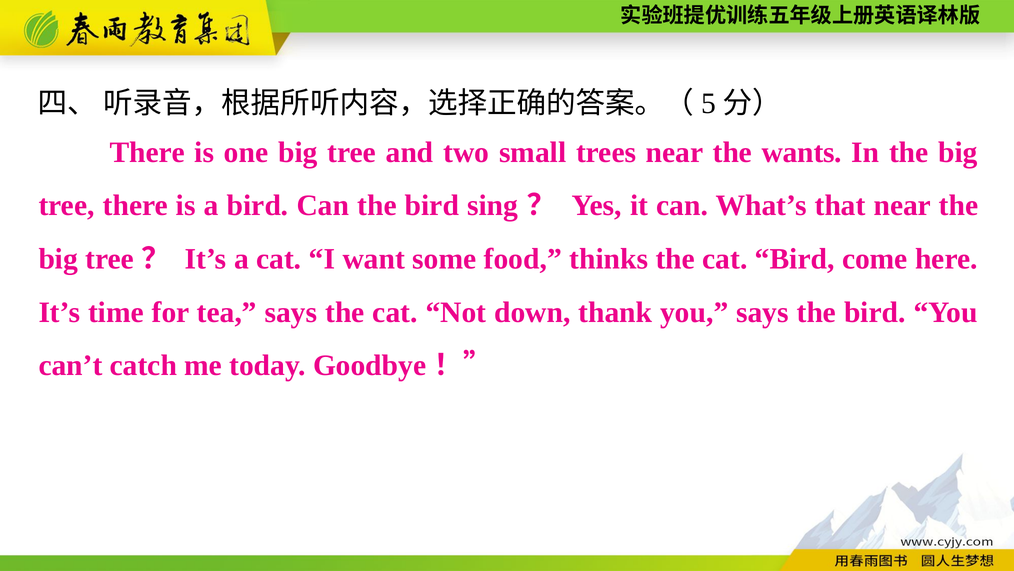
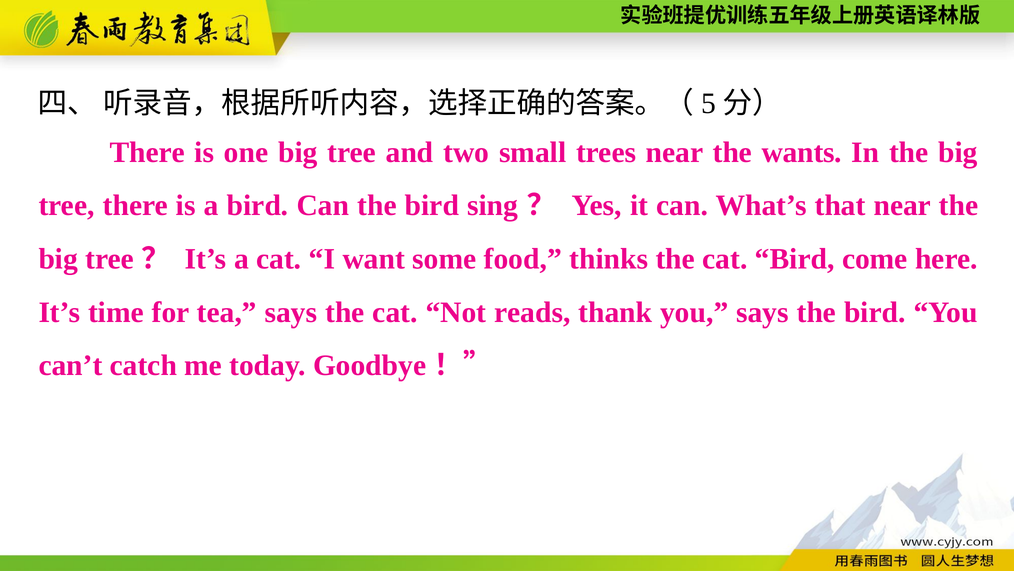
down: down -> reads (532, 312)
